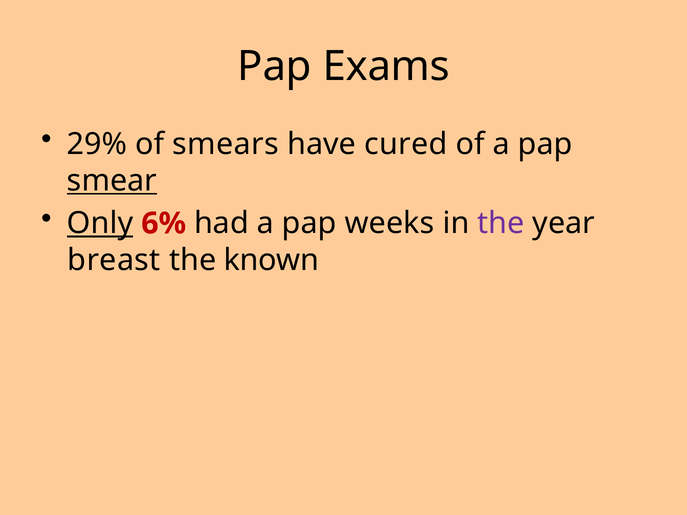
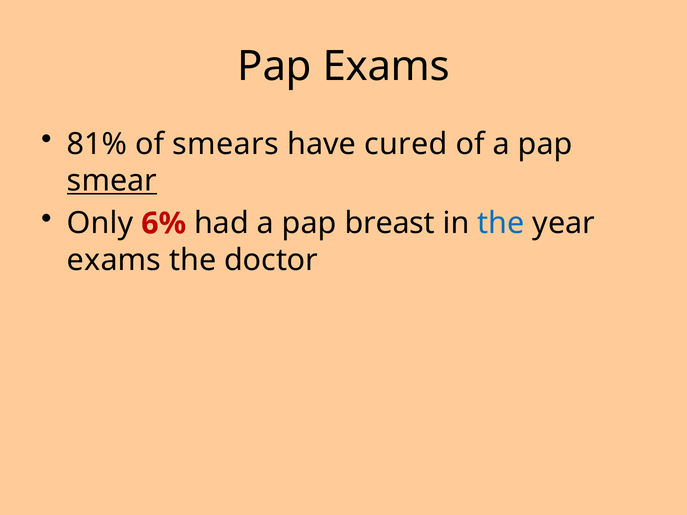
29%: 29% -> 81% (97, 144)
Only underline: present -> none (100, 224)
weeks: weeks -> breast (390, 224)
the colour: purple -> blue (501, 224)
breast: breast -> exams (114, 260)
known: known -> doctor (271, 260)
